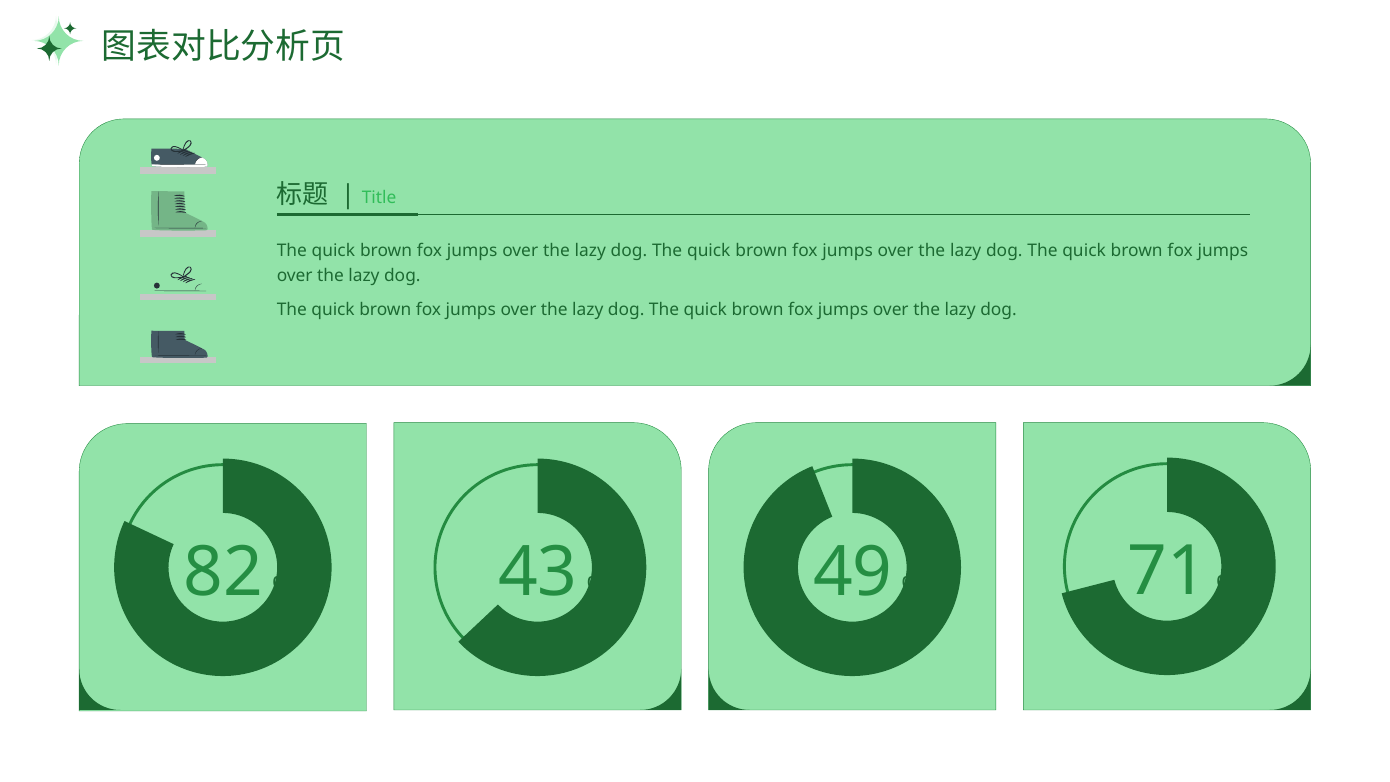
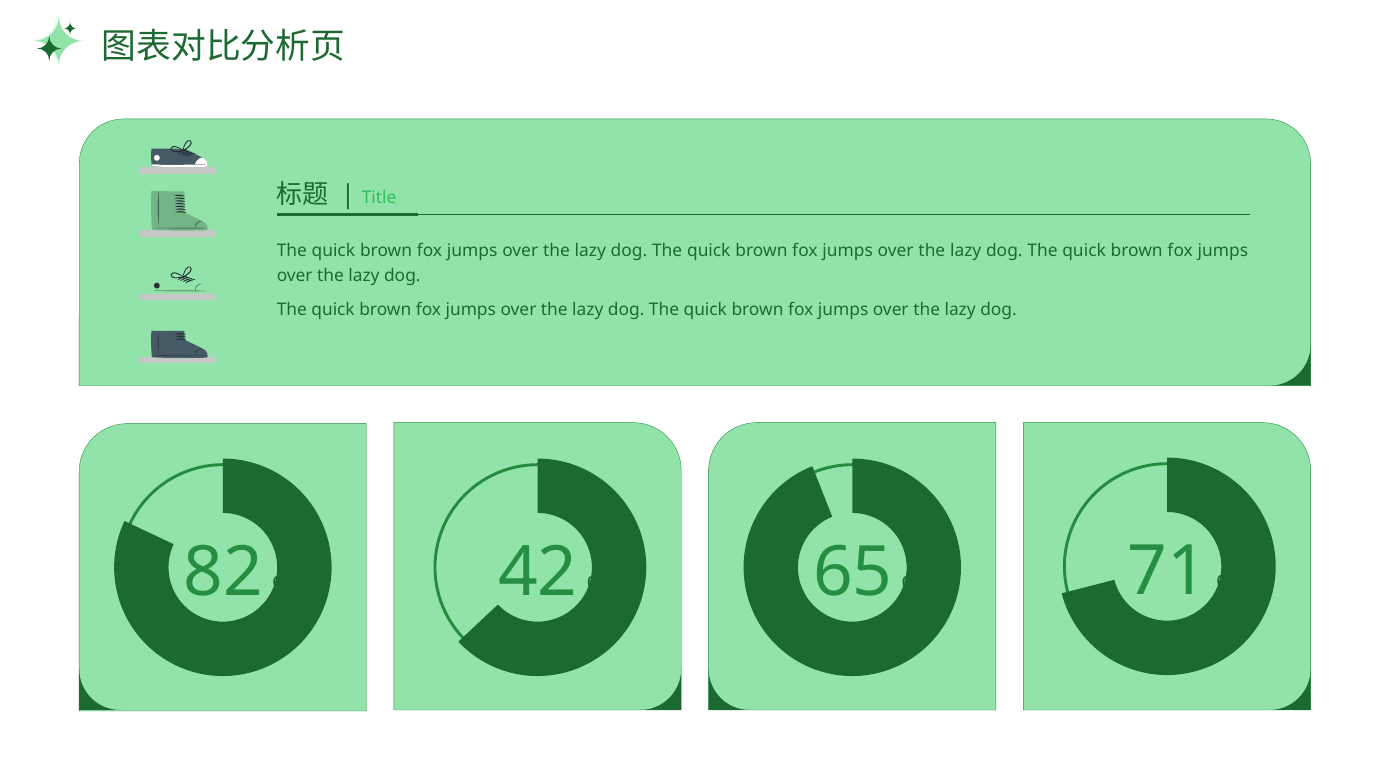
43: 43 -> 42 (538, 572)
49: 49 -> 65 (853, 572)
